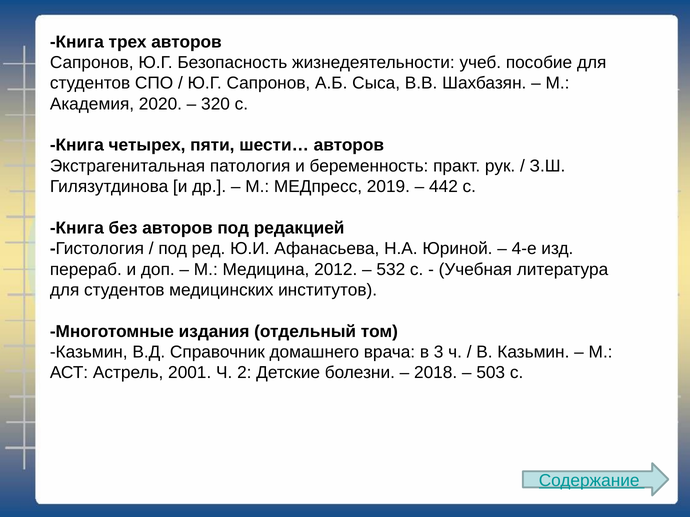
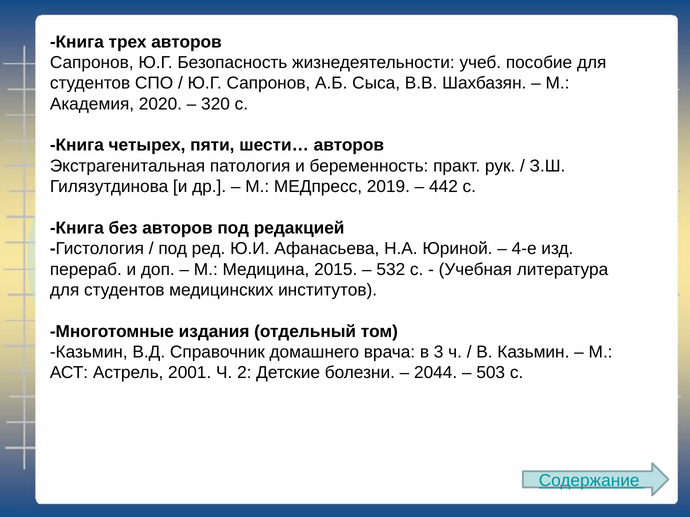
2012: 2012 -> 2015 (336, 270)
2018: 2018 -> 2044 (436, 373)
